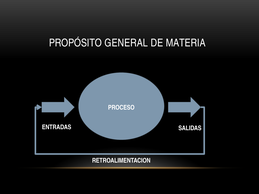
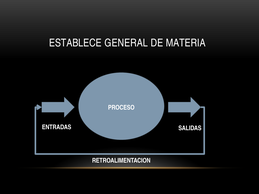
PROPÓSITO: PROPÓSITO -> ESTABLECE (75, 43)
